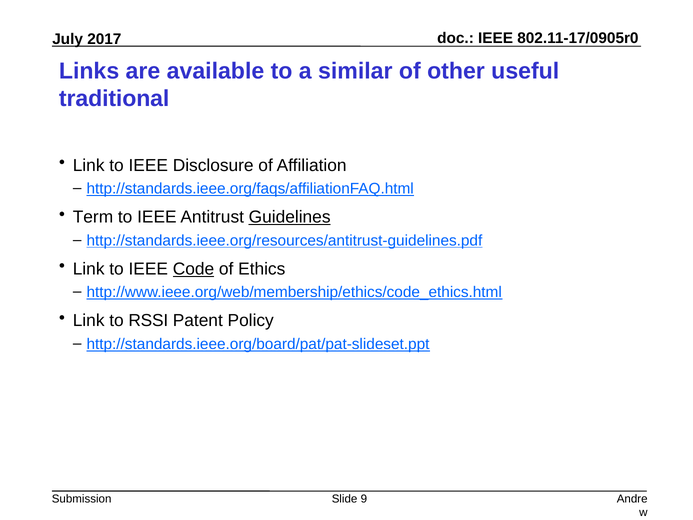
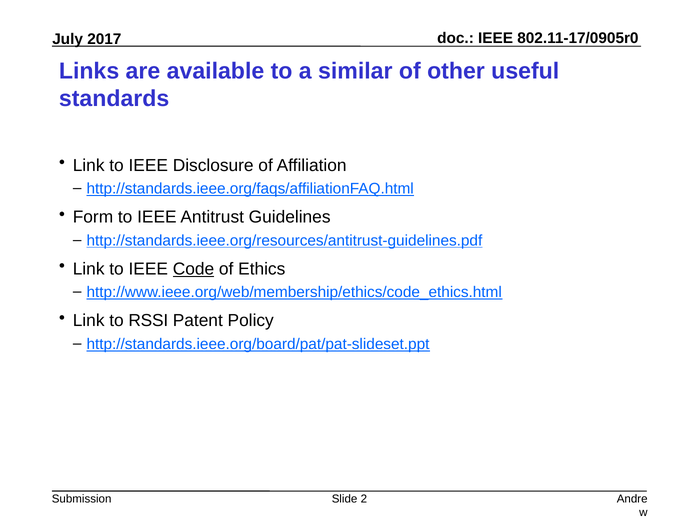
traditional: traditional -> standards (114, 99)
Term: Term -> Form (93, 217)
Guidelines underline: present -> none (290, 217)
9: 9 -> 2 (364, 498)
